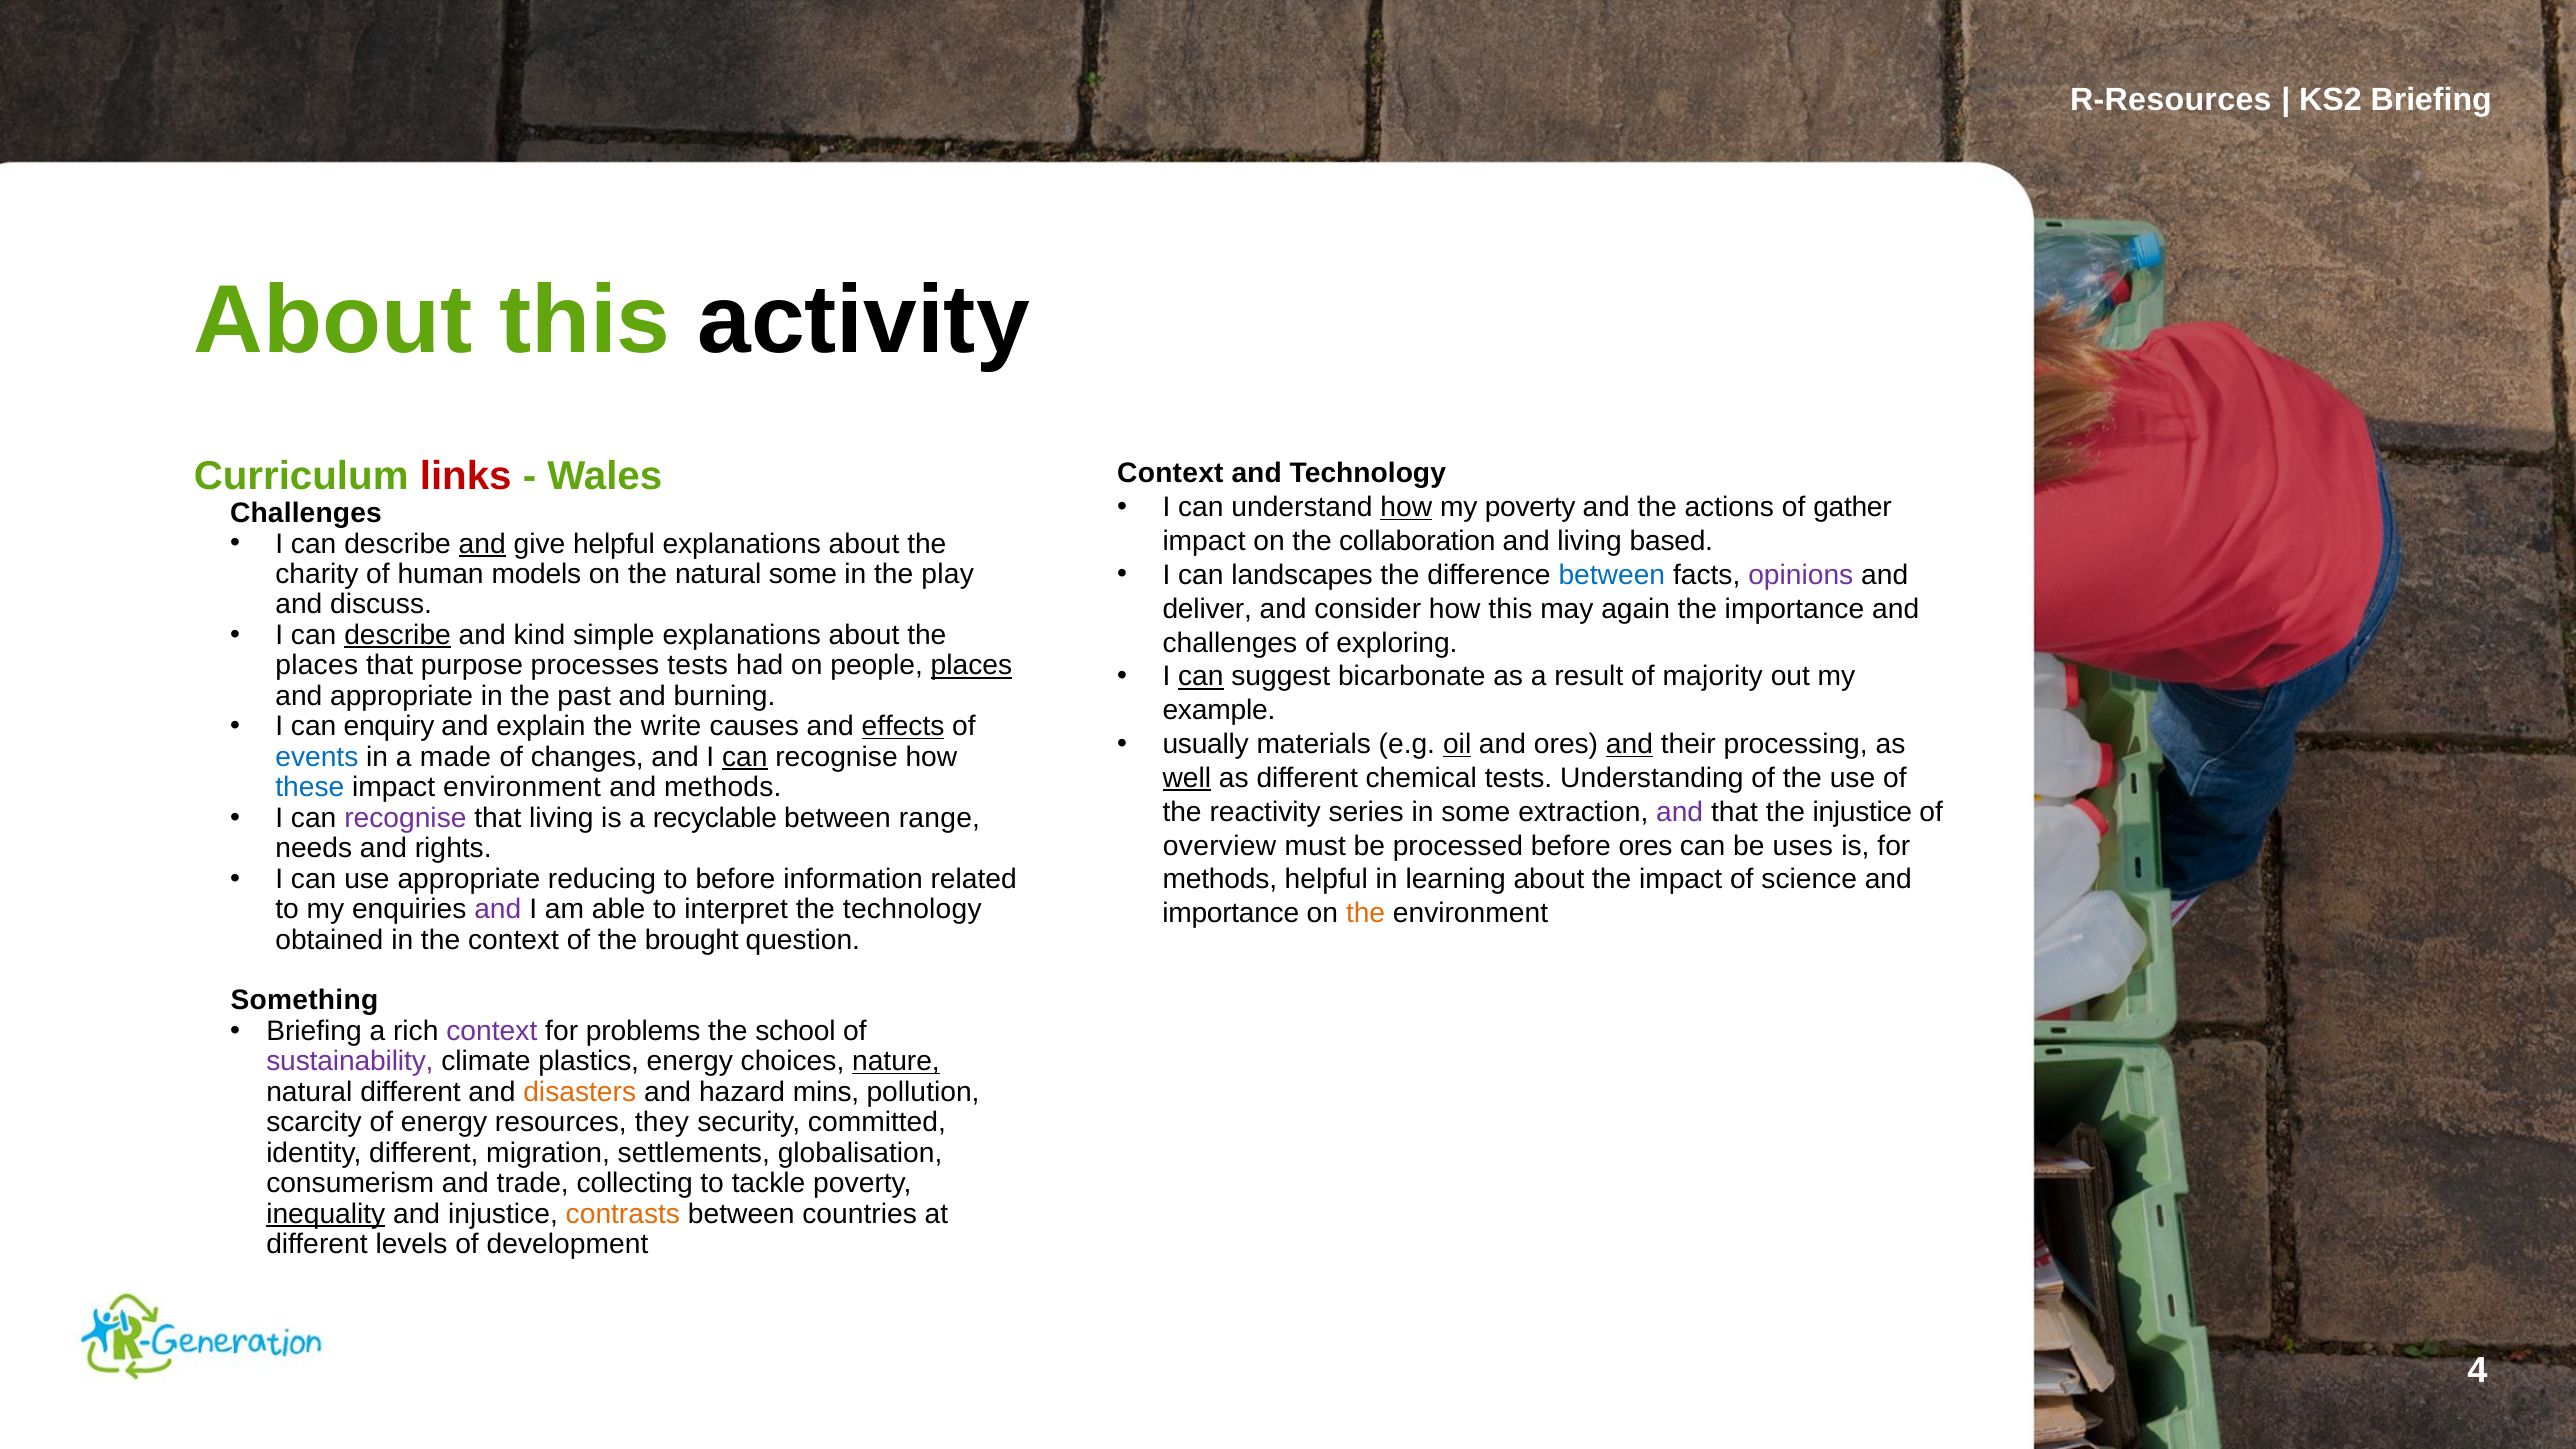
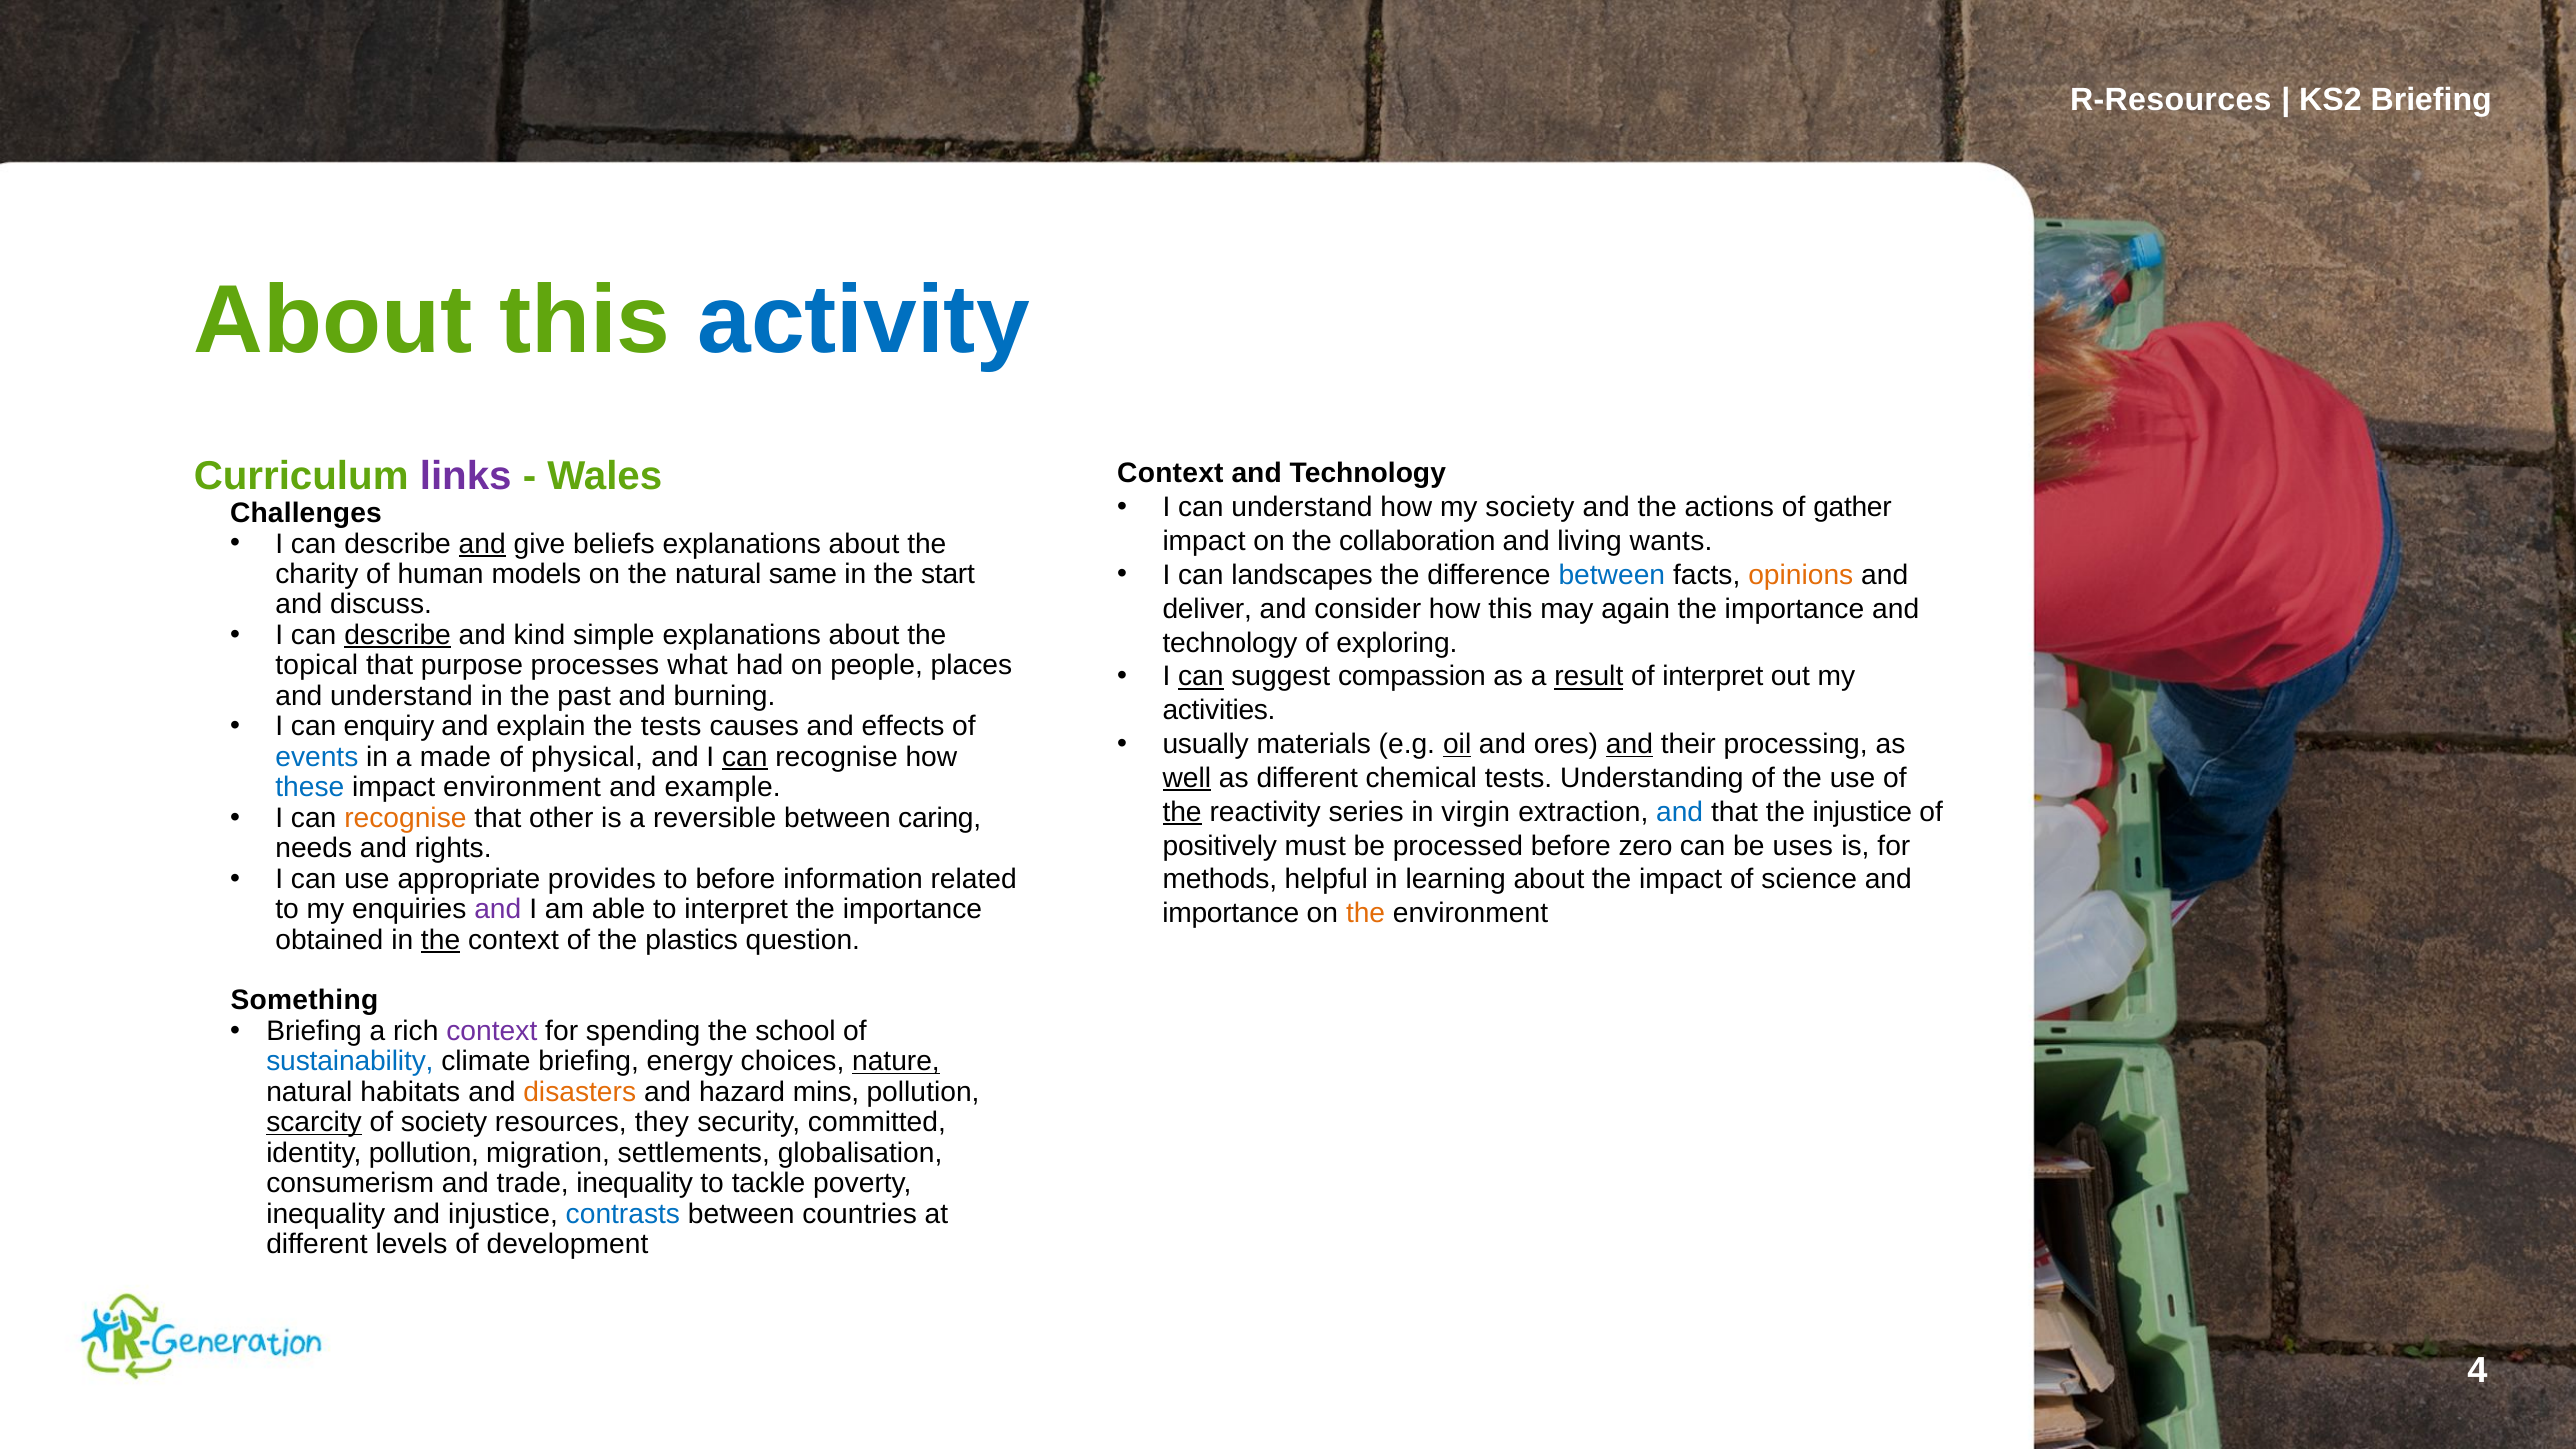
activity colour: black -> blue (864, 321)
links colour: red -> purple (466, 476)
how underline: present -> none (1406, 507)
my poverty: poverty -> society (1530, 507)
based: based -> wants (1671, 541)
give helpful: helpful -> beliefs (614, 544)
opinions colour: purple -> orange (1801, 575)
natural some: some -> same (803, 574)
play: play -> start (948, 574)
challenges: challenges -> technology (1230, 643)
places: places -> topical (317, 666)
processes tests: tests -> what (698, 666)
places underline: present -> none (971, 666)
bicarbonate: bicarbonate -> compassion (1412, 677)
result underline: none -> present (1589, 677)
of majority: majority -> interpret (1713, 677)
and appropriate: appropriate -> understand (401, 696)
example: example -> activities (1219, 710)
the write: write -> tests (671, 726)
effects underline: present -> none (903, 726)
changes: changes -> physical (587, 757)
and methods: methods -> example (723, 787)
the underline: none -> present (1182, 812)
in some: some -> virgin (1476, 812)
and colour: purple -> blue (1680, 812)
recognise colour: purple -> orange (405, 818)
that living: living -> other (561, 818)
recyclable: recyclable -> reversible (715, 818)
range: range -> caring (940, 818)
overview: overview -> positively (1220, 846)
before ores: ores -> zero (1645, 846)
reducing: reducing -> provides (602, 879)
interpret the technology: technology -> importance (912, 909)
the underline: none -> present (441, 940)
brought: brought -> plastics (692, 940)
problems: problems -> spending (643, 1031)
sustainability colour: purple -> blue (350, 1061)
climate plastics: plastics -> briefing (589, 1061)
natural different: different -> habitats (410, 1092)
scarcity underline: none -> present (314, 1122)
of energy: energy -> society (444, 1122)
identity different: different -> pollution (424, 1153)
trade collecting: collecting -> inequality (635, 1183)
inequality underline: present -> none (326, 1214)
contrasts colour: orange -> blue (623, 1214)
